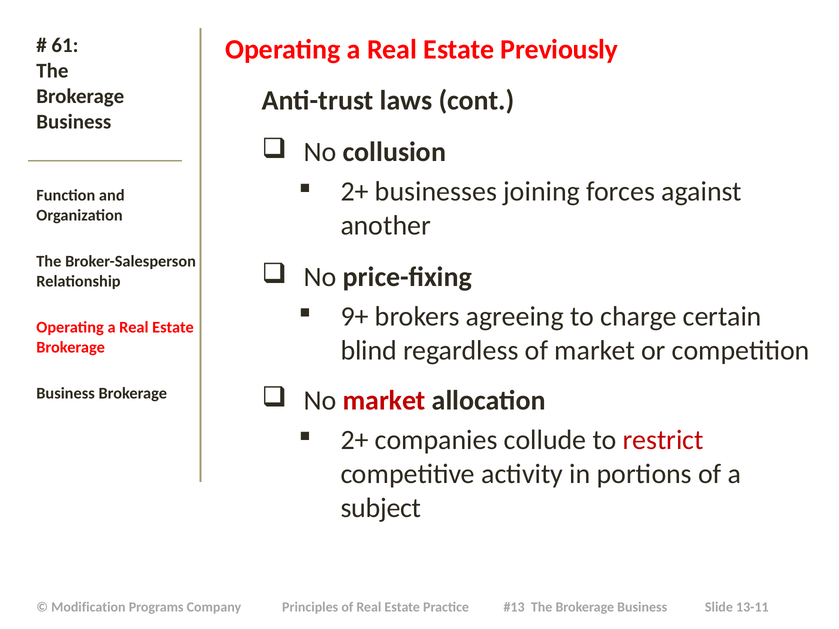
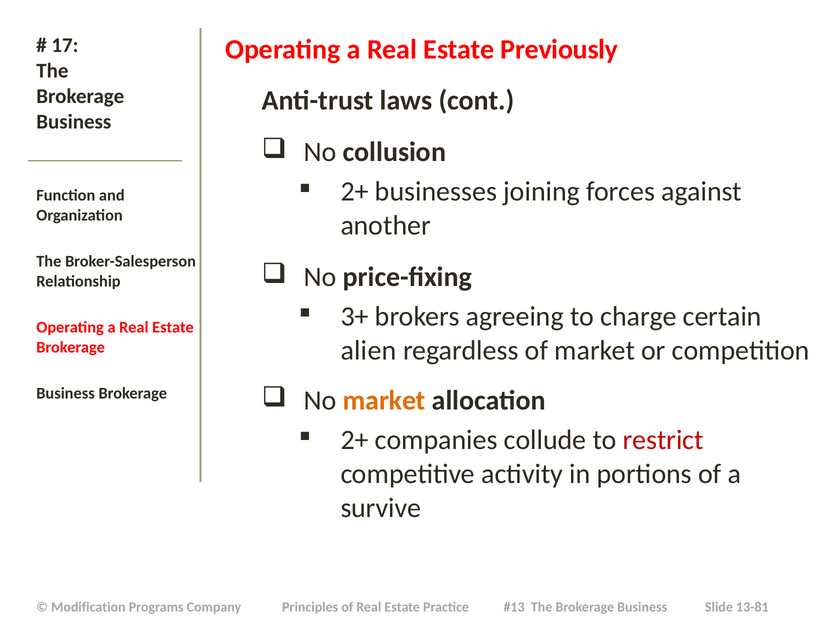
61: 61 -> 17 (65, 45)
9+: 9+ -> 3+ (355, 317)
blind: blind -> alien (368, 351)
market colour: red -> orange (384, 400)
subject: subject -> survive (381, 508)
13-11: 13-11 -> 13-81 (752, 607)
